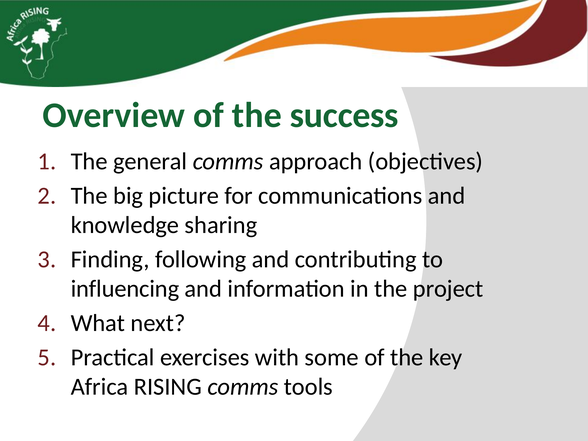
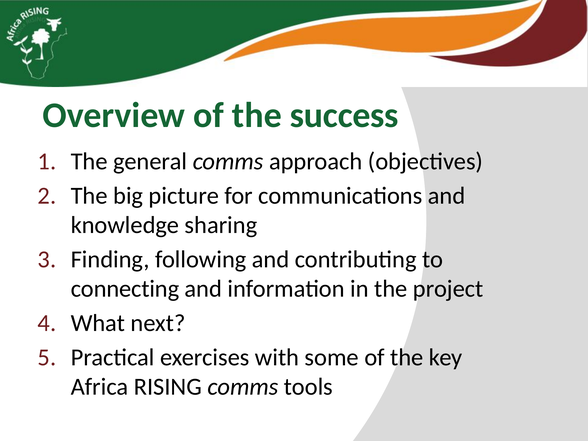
influencing: influencing -> connecting (125, 289)
